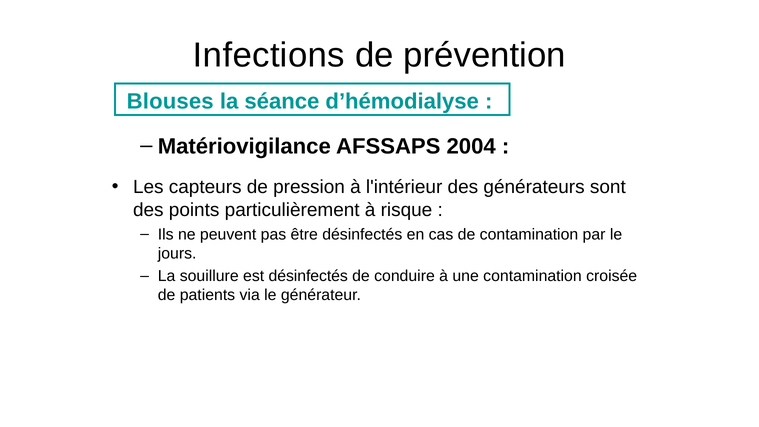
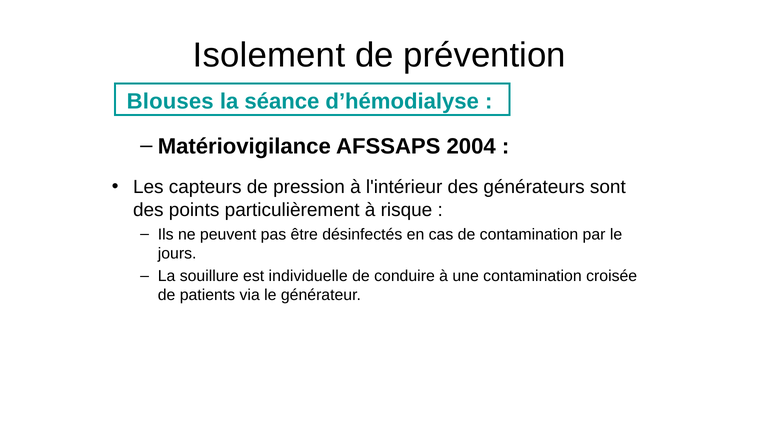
Infections: Infections -> Isolement (269, 55)
est désinfectés: désinfectés -> individuelle (308, 276)
